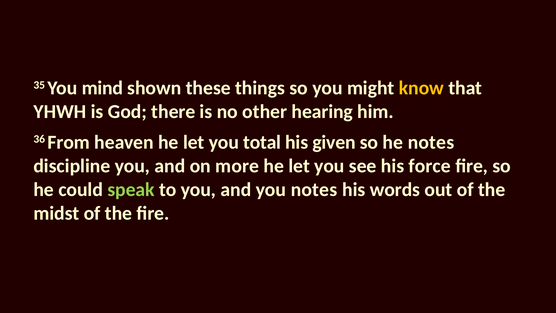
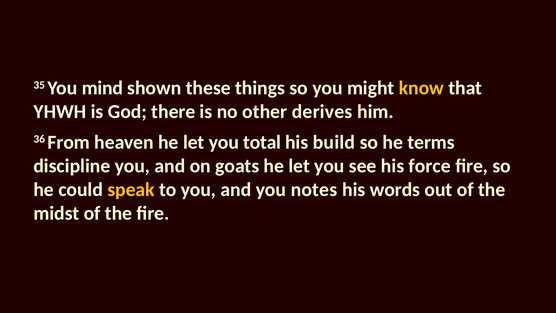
hearing: hearing -> derives (322, 112)
given: given -> build (334, 142)
he notes: notes -> terms (431, 142)
more: more -> goats (237, 166)
speak colour: light green -> yellow (131, 189)
